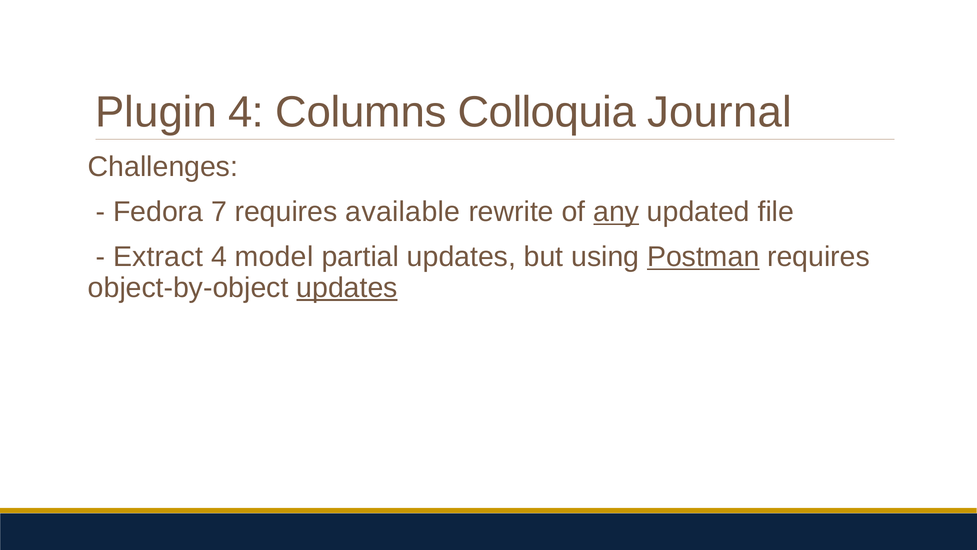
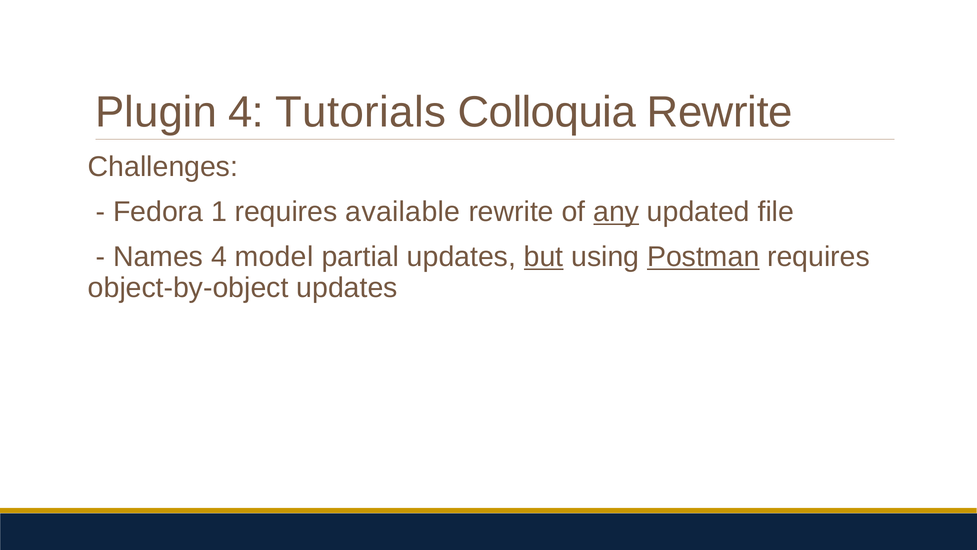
Columns: Columns -> Tutorials (361, 112)
Colloquia Journal: Journal -> Rewrite (720, 112)
7: 7 -> 1 (219, 212)
Extract: Extract -> Names (158, 257)
but underline: none -> present (544, 257)
updates underline: present -> none (347, 287)
